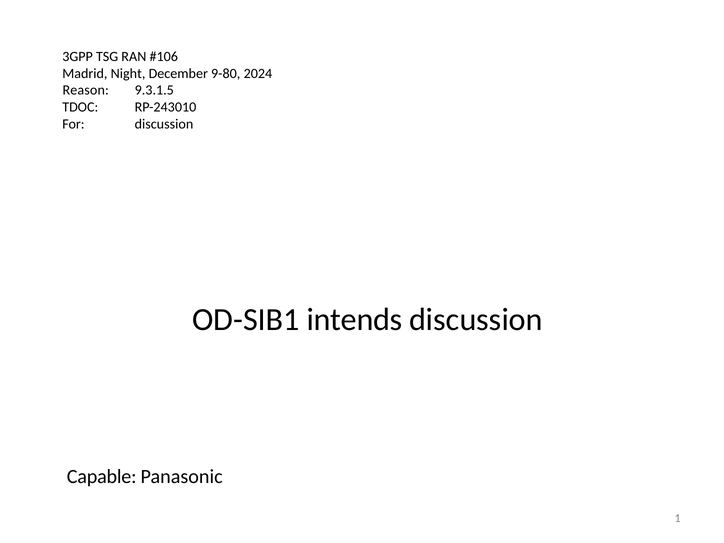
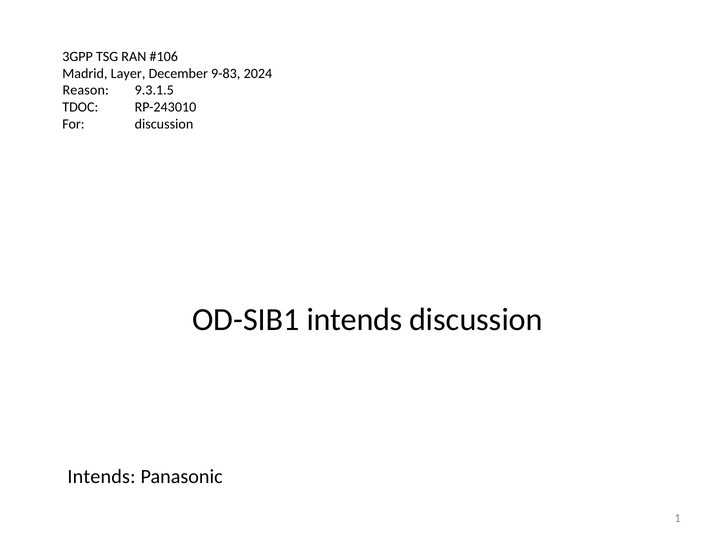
Night: Night -> Layer (128, 73)
9-80: 9-80 -> 9-83 (226, 73)
Capable: Capable -> Intends (101, 477)
